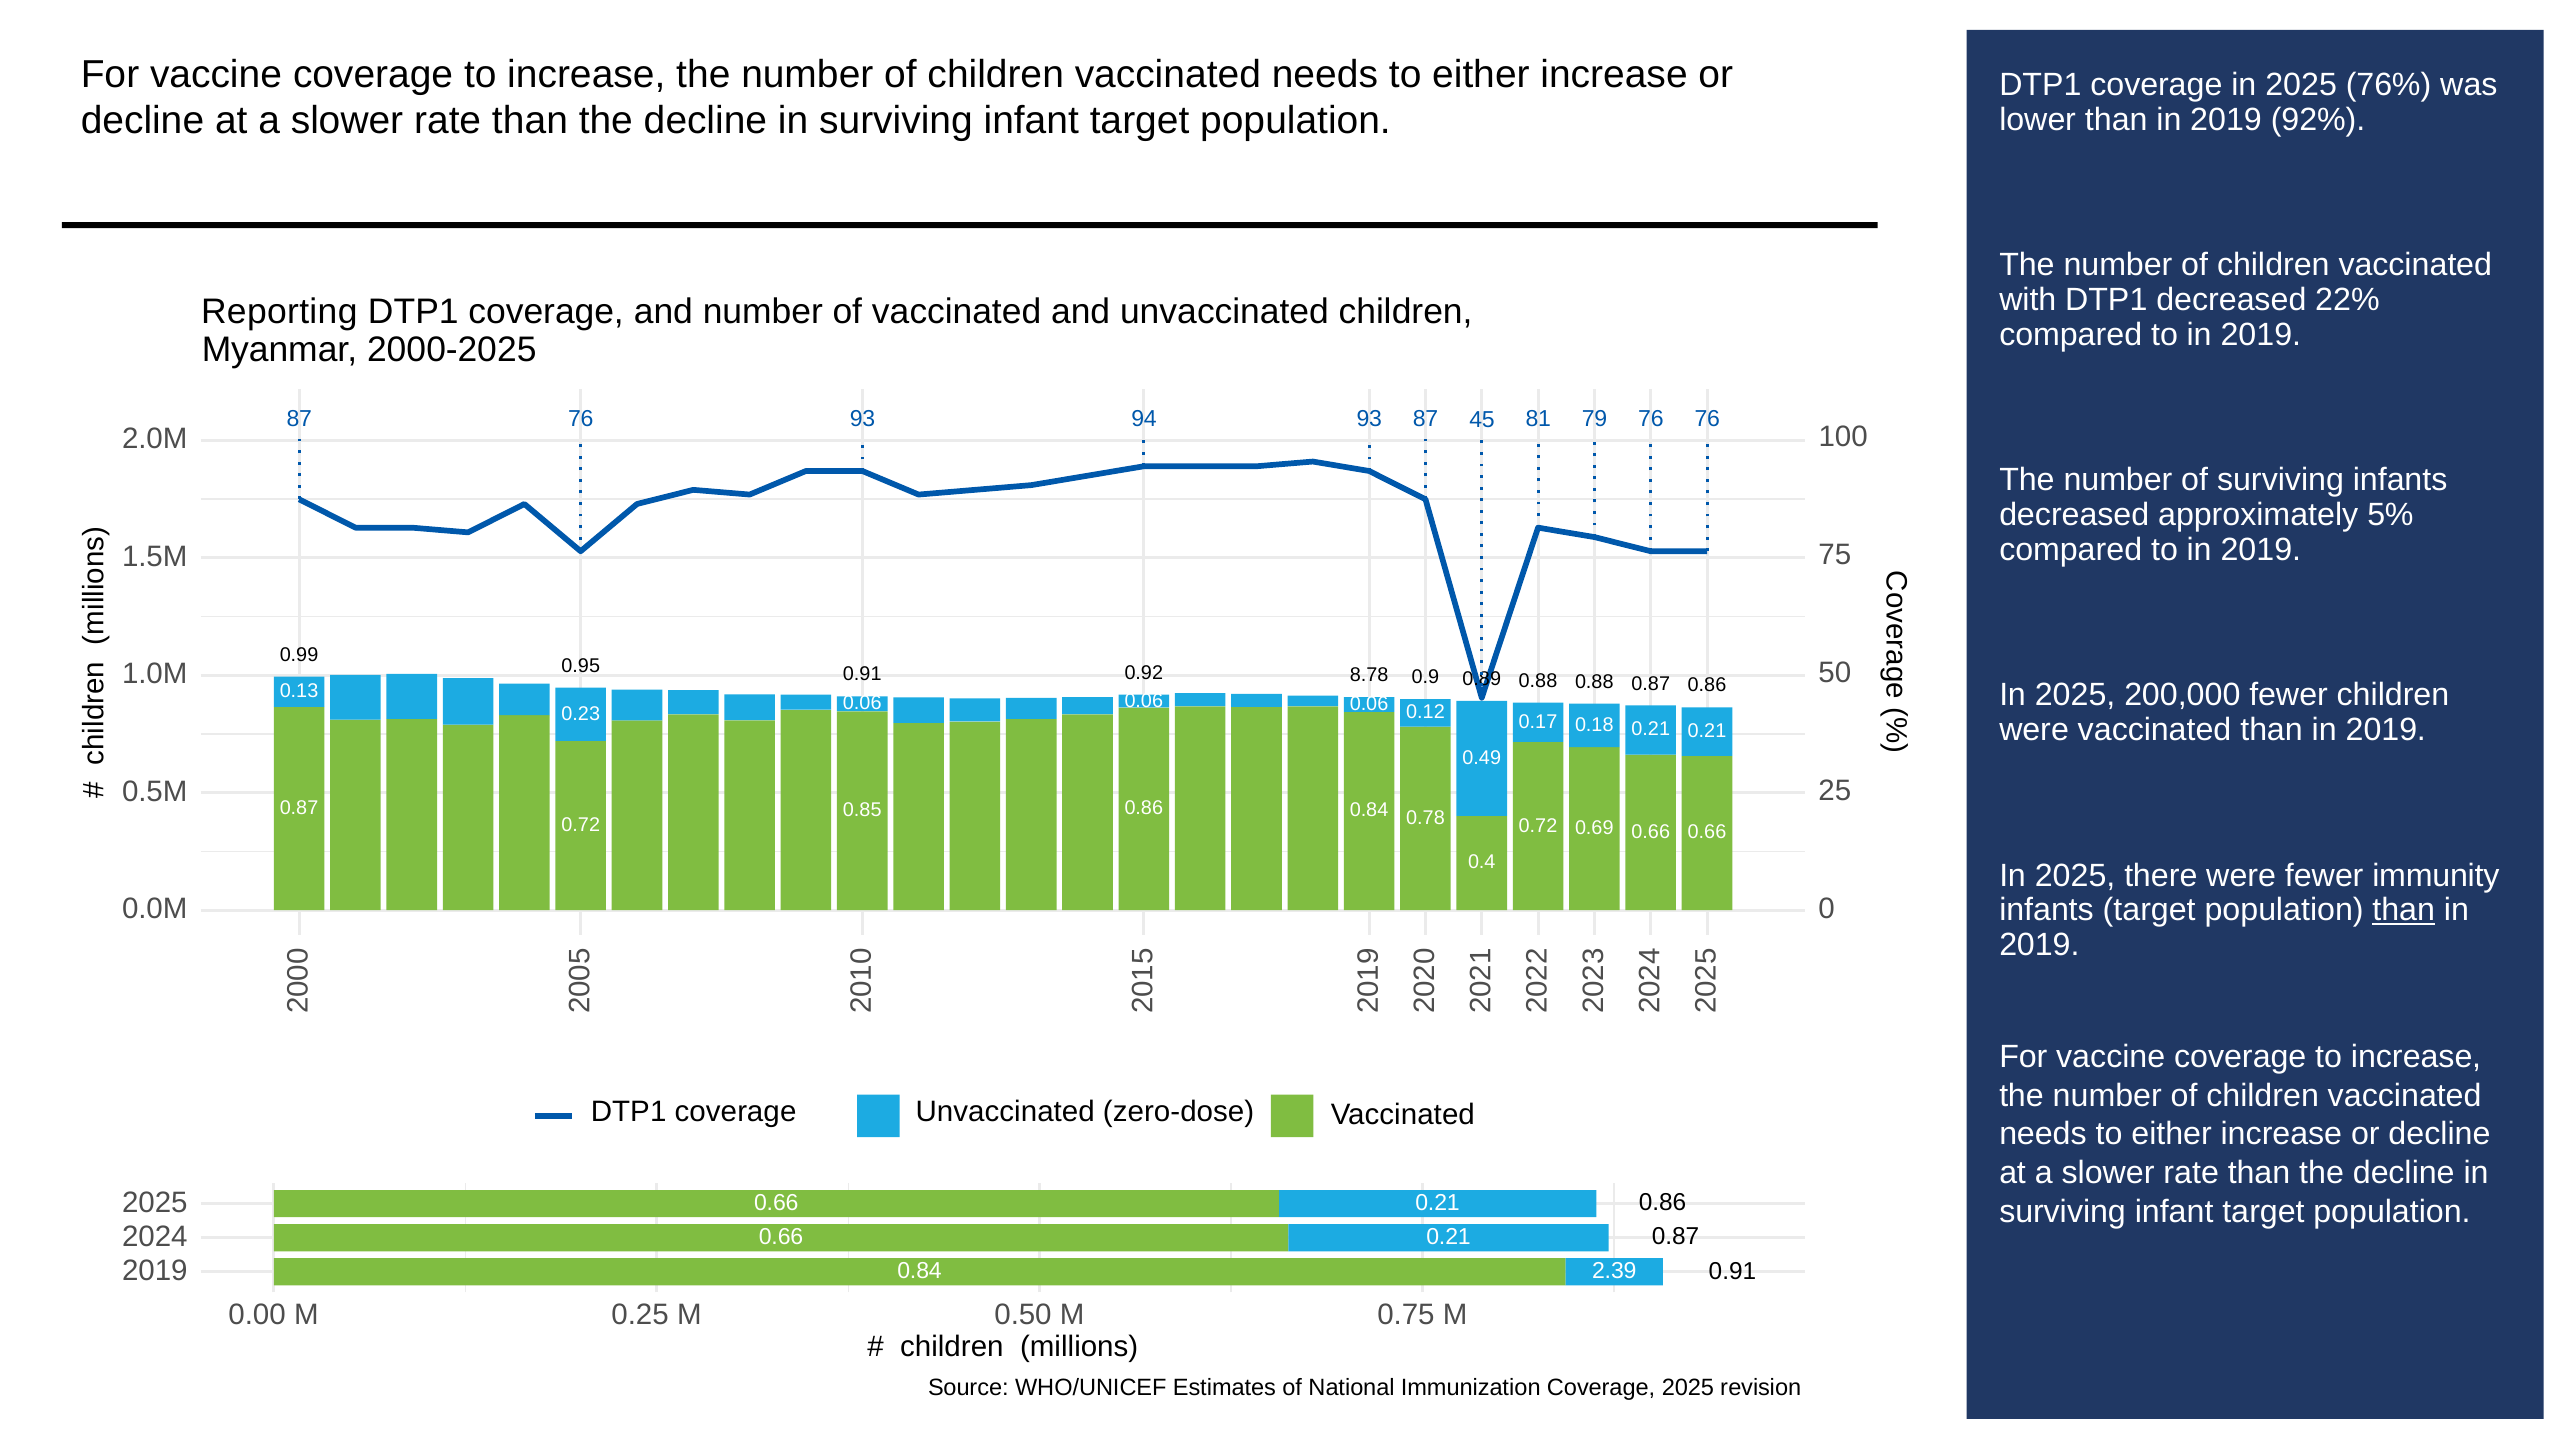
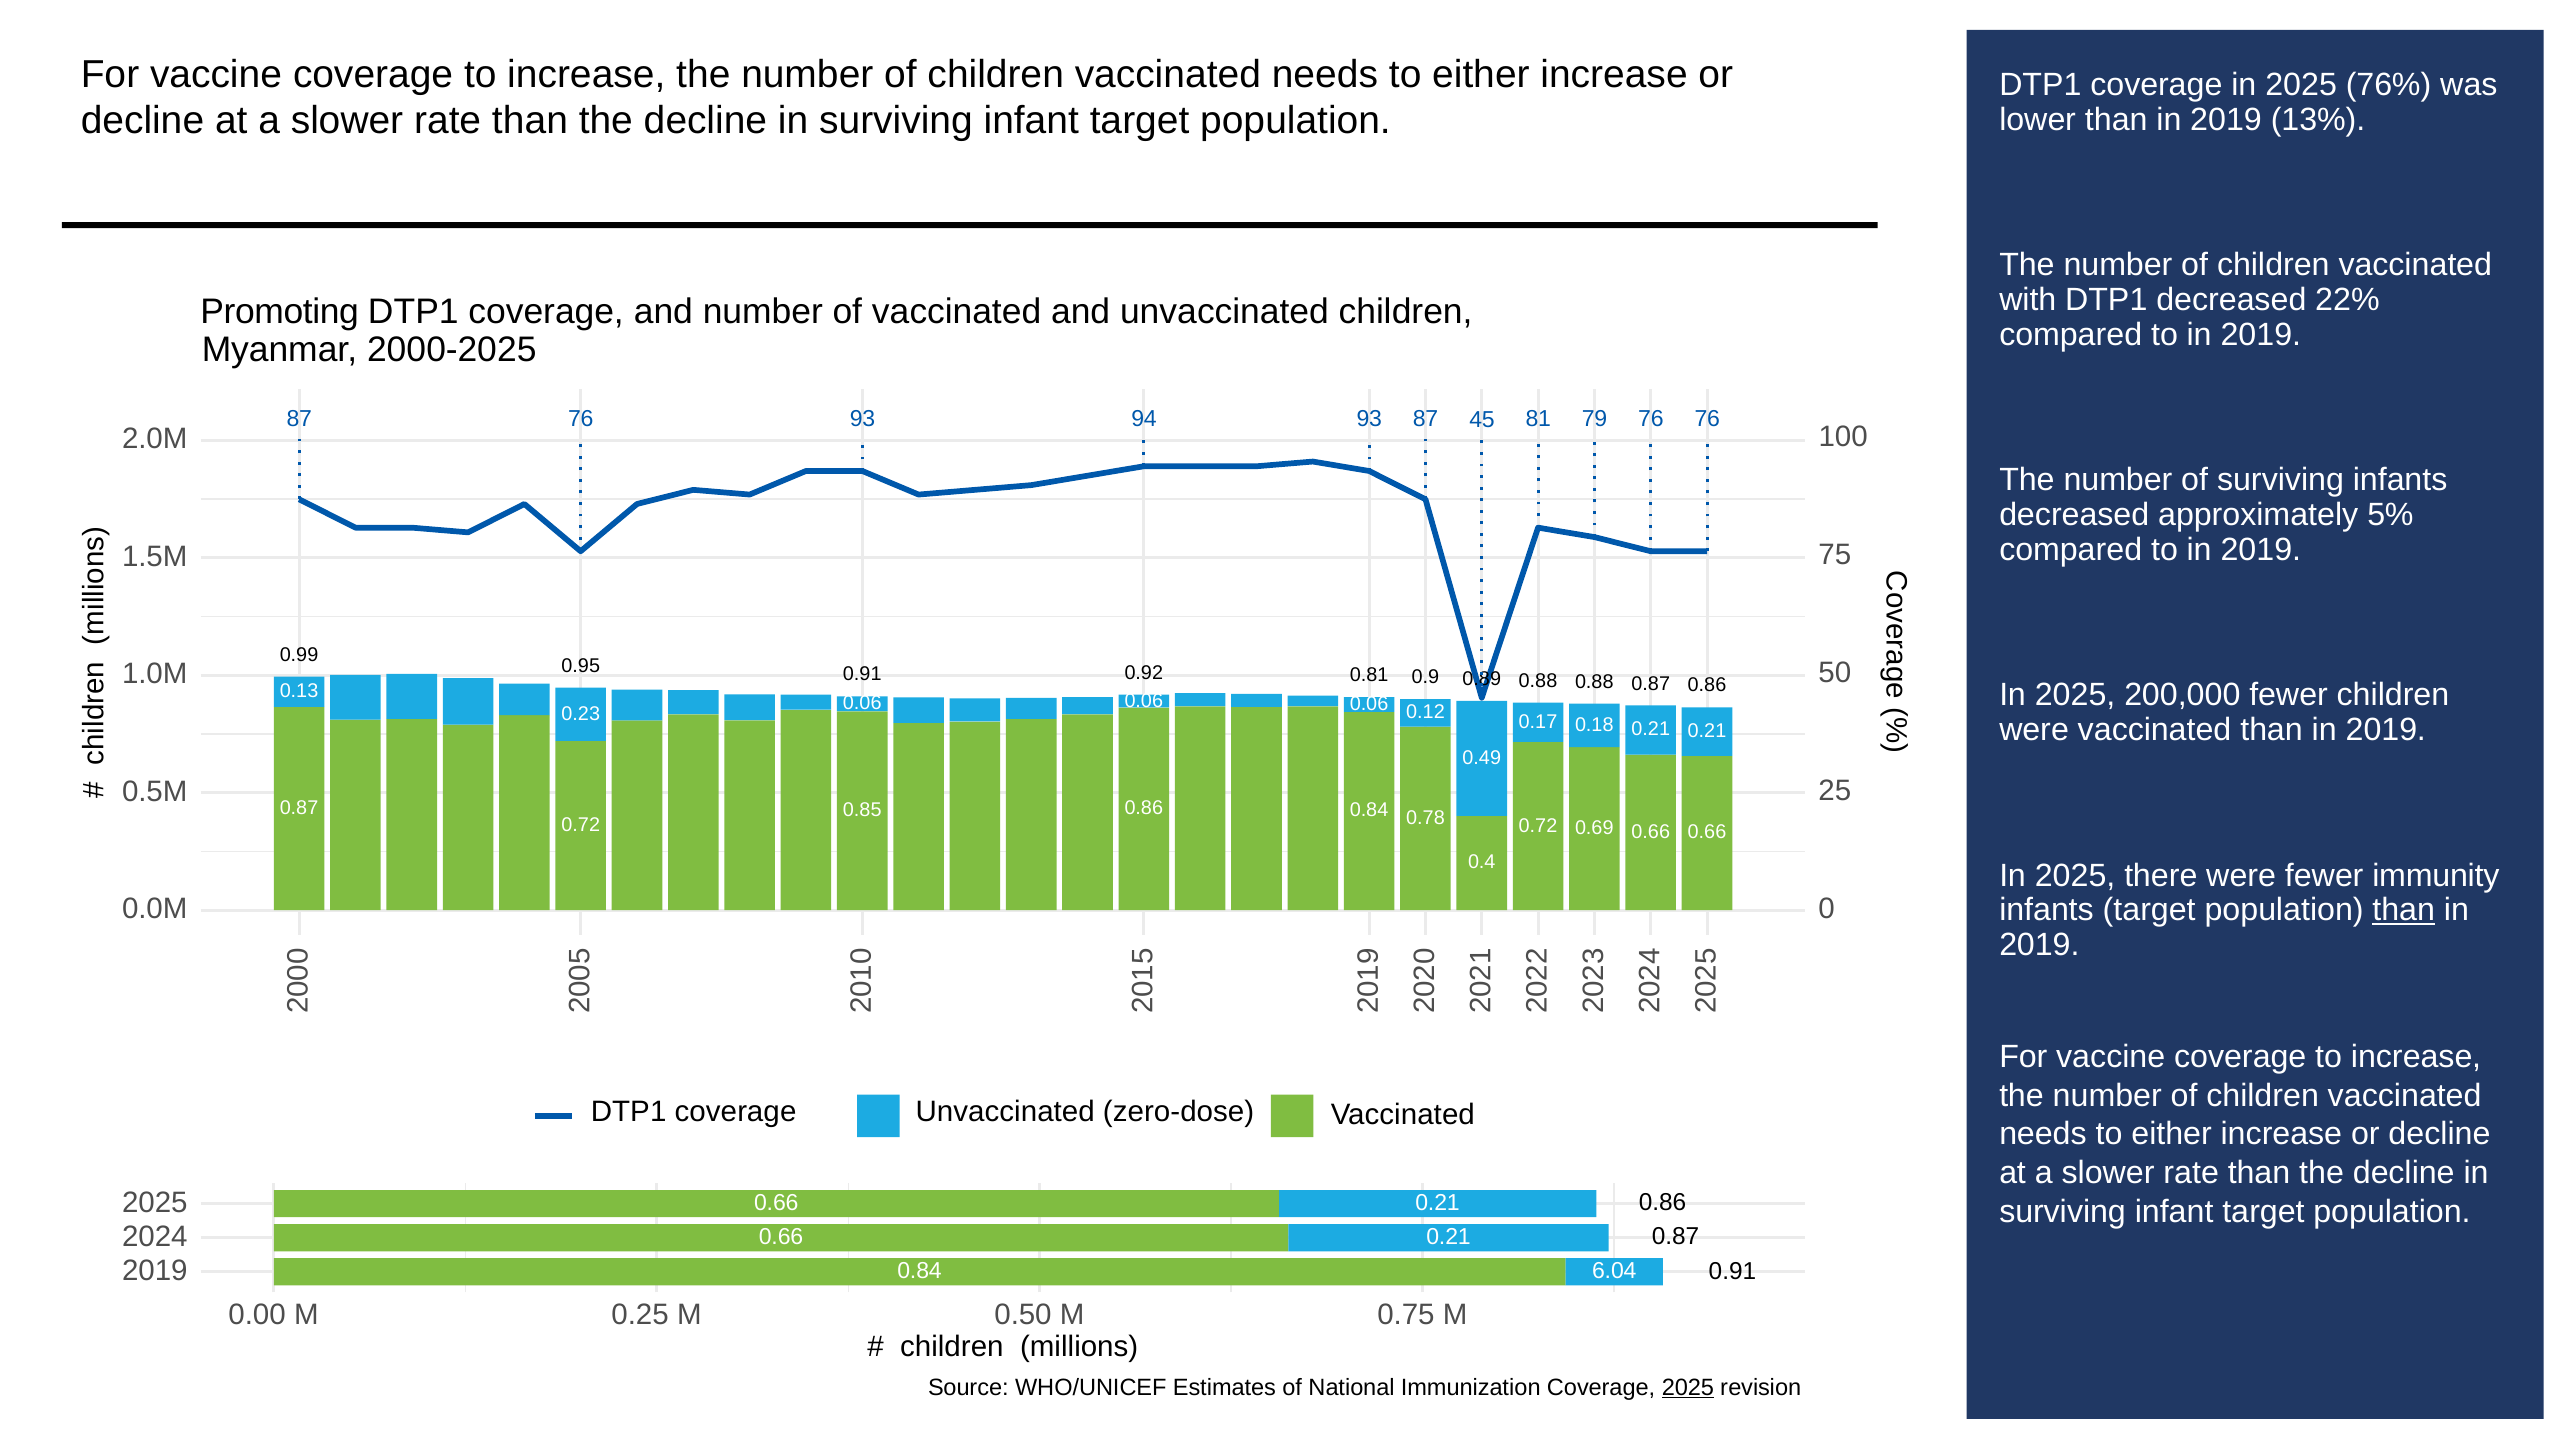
92%: 92% -> 13% (2318, 119)
Reporting: Reporting -> Promoting (280, 311)
8.78: 8.78 -> 0.81 (1369, 675)
2.39: 2.39 -> 6.04 (1614, 1271)
2025 underline: none -> present (1688, 1387)
